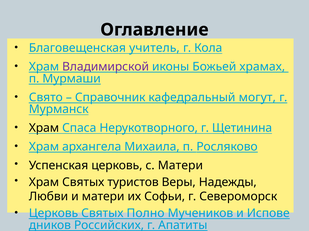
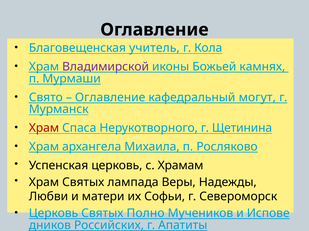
храмах: храмах -> камнях (262, 67)
Справочник: Справочник -> Оглавление (110, 98)
Храм colour: black -> red (44, 128)
с Матери: Матери -> Храмам (181, 166)
туристов: туристов -> лампада (133, 183)
